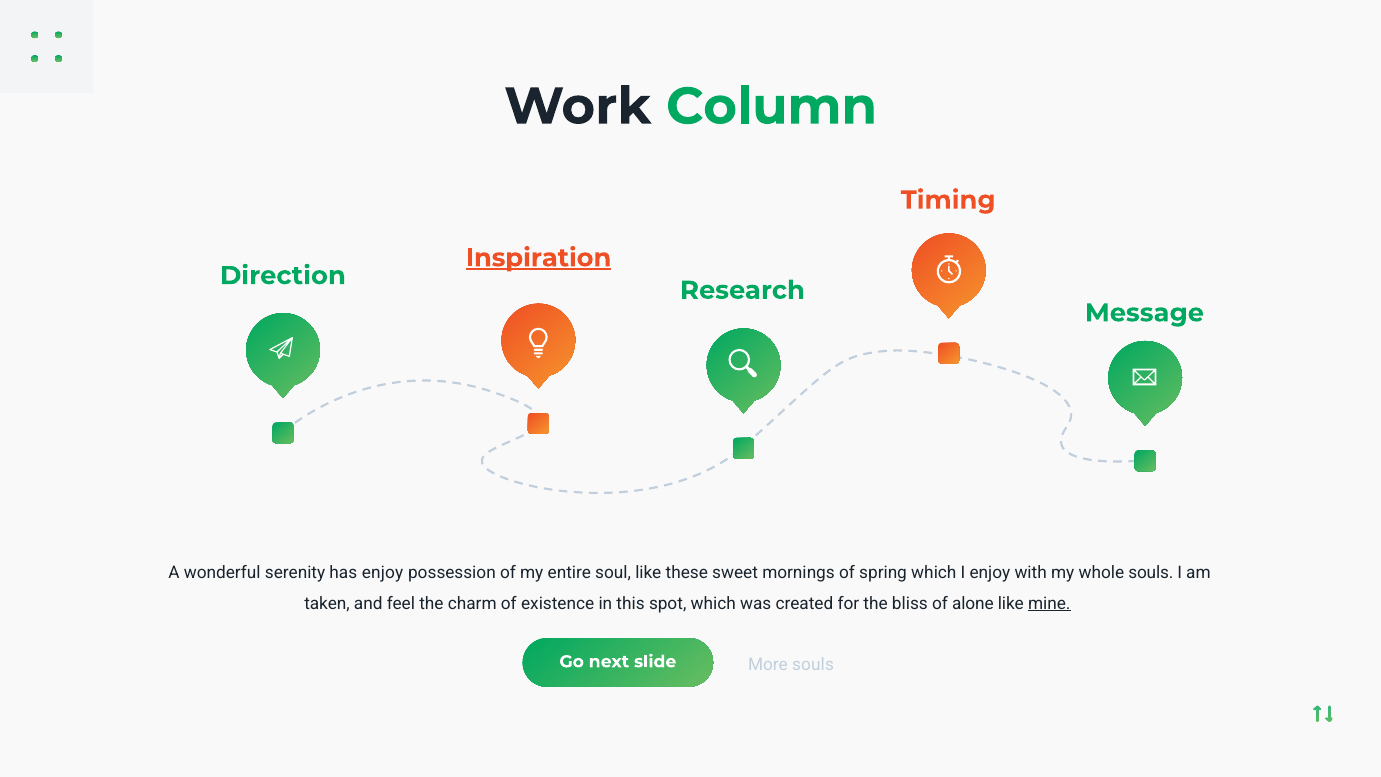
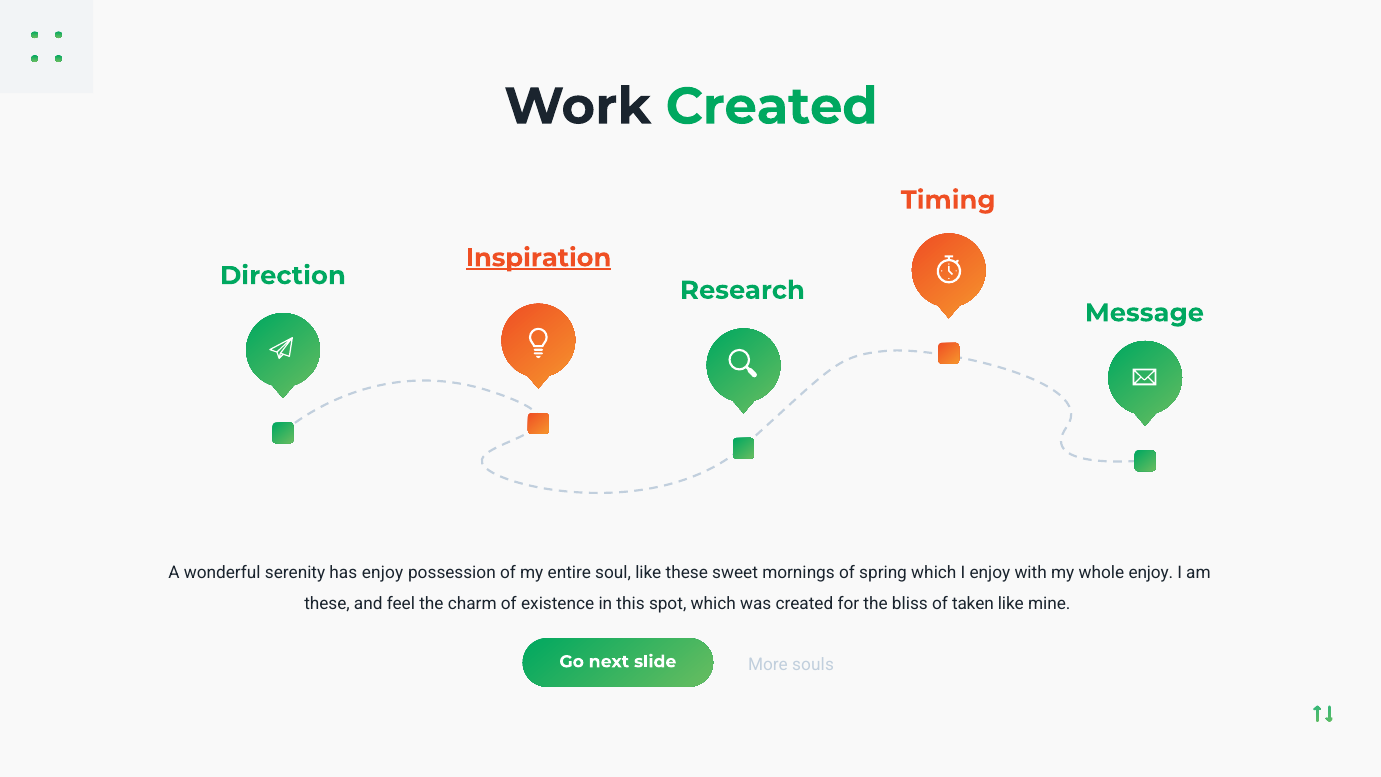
Work Column: Column -> Created (772, 107)
whole souls: souls -> enjoy (1151, 572)
taken: taken -> these (327, 603)
alone: alone -> taken (973, 603)
mine underline: present -> none (1049, 603)
